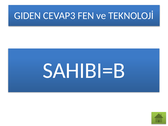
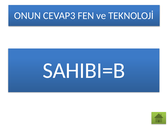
GIDEN: GIDEN -> ONUN (27, 16)
